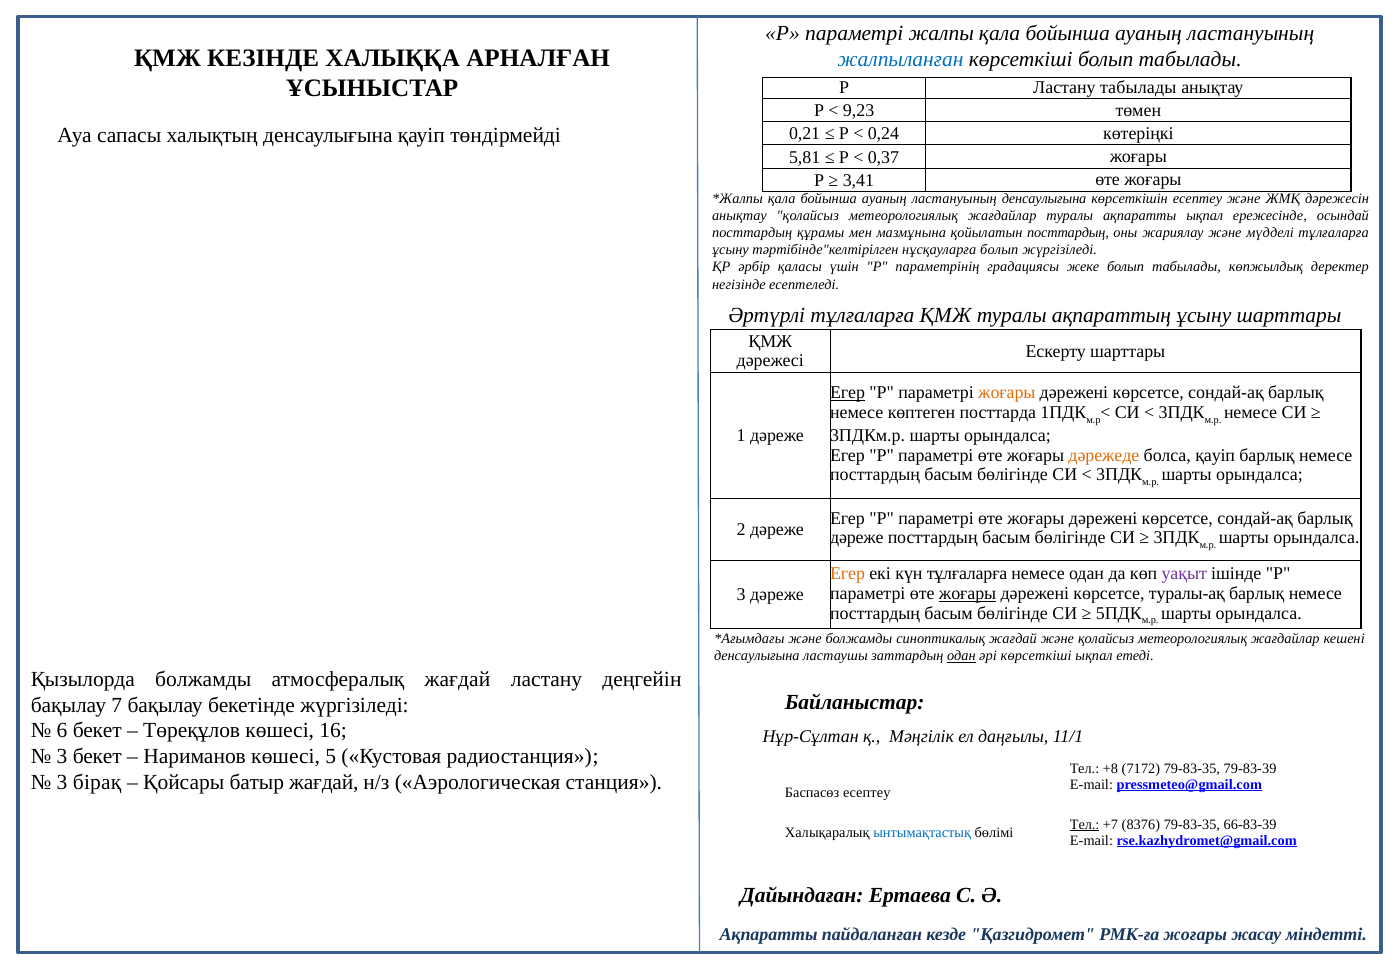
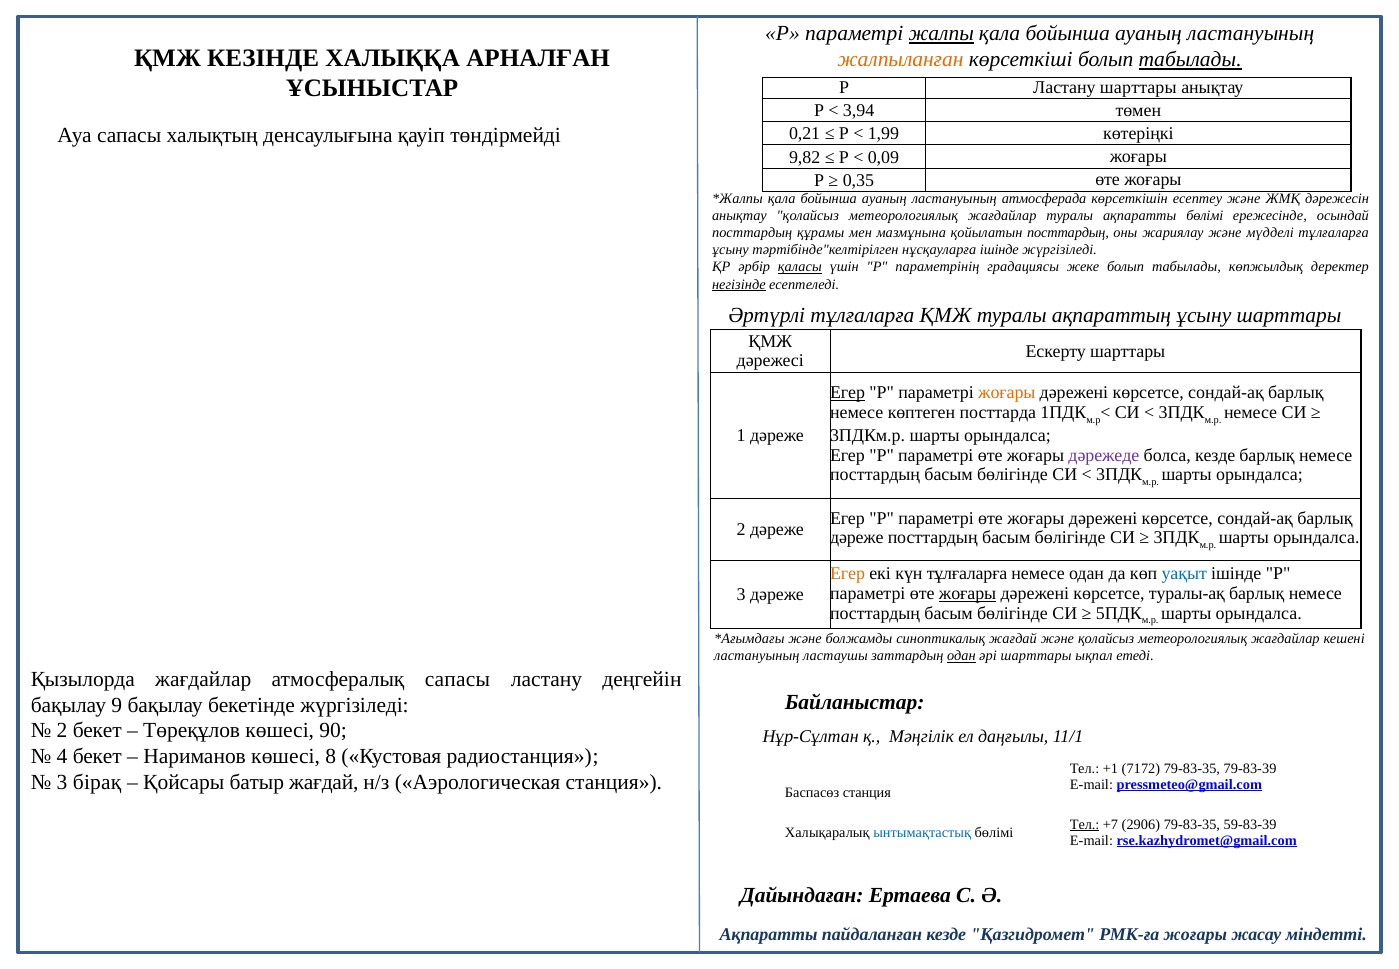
жалпы underline: none -> present (941, 34)
жалпыланған colour: blue -> orange (901, 60)
табылады underline: none -> present (1190, 60)
Ластану табылады: табылады -> шарттары (1138, 88)
9,23: 9,23 -> 3,94 (859, 111)
0,24: 0,24 -> 1,99 (883, 134)
5,81: 5,81 -> 9,82 (805, 157)
0,37: 0,37 -> 0,09 (883, 157)
3,41: 3,41 -> 0,35 (858, 180)
ластануының денсаулығына: денсаулығына -> атмосферада (1044, 198)
ақпаратты ықпал: ықпал -> бөлімі (1205, 216)
нұсқауларға болып: болып -> ішінде (999, 250)
қаласы underline: none -> present (800, 267)
негізінде underline: none -> present (739, 284)
дәрежеде colour: orange -> purple (1104, 455)
болса қауіп: қауіп -> кезде (1215, 455)
уақыт colour: purple -> blue (1184, 573)
денсаулығына: денсаулығына -> ластануының (757, 656)
әрі көрсеткіші: көрсеткіші -> шарттары (1036, 656)
Қызылорда болжамды: болжамды -> жағдайлар (203, 679)
атмосфералық жағдай: жағдай -> сапасы (457, 679)
7: 7 -> 9 (117, 705)
6: 6 -> 2 (62, 730)
16: 16 -> 90 (333, 730)
3: 3 -> 4 (62, 756)
5: 5 -> 8 (331, 756)
+8: +8 -> +1 (1110, 768)
Баспасөз есептеу: есептеу -> станция (867, 792)
8376: 8376 -> 2906 (1141, 824)
66-83-39: 66-83-39 -> 59-83-39 (1250, 824)
